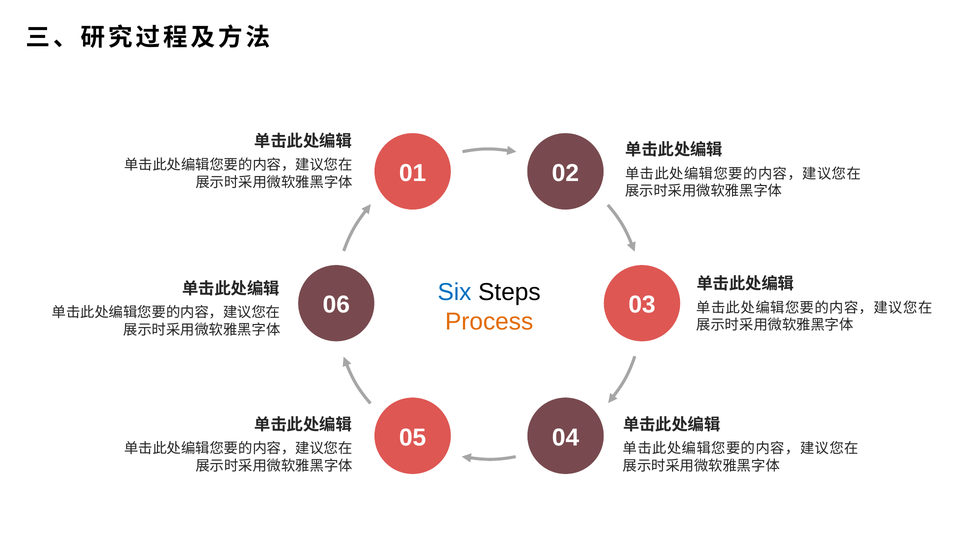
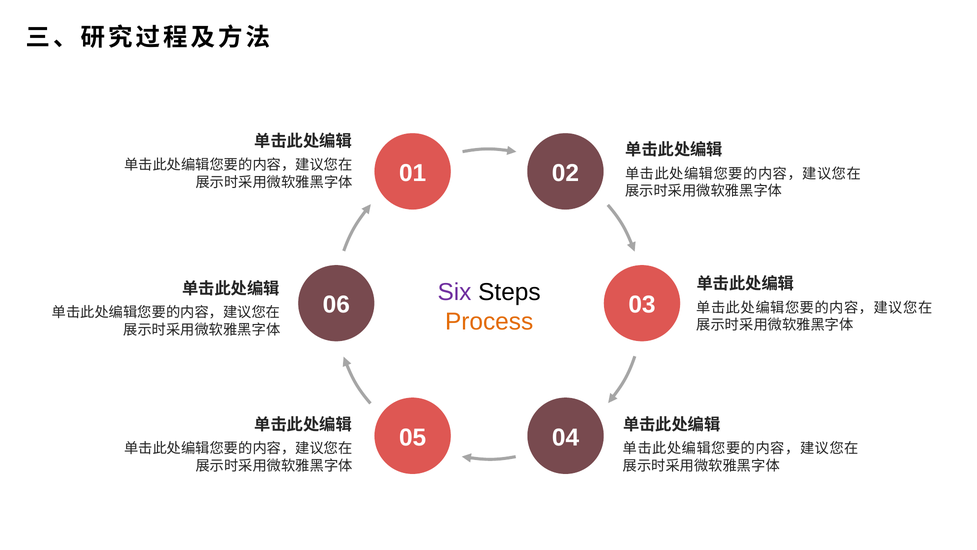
Six colour: blue -> purple (455, 292)
